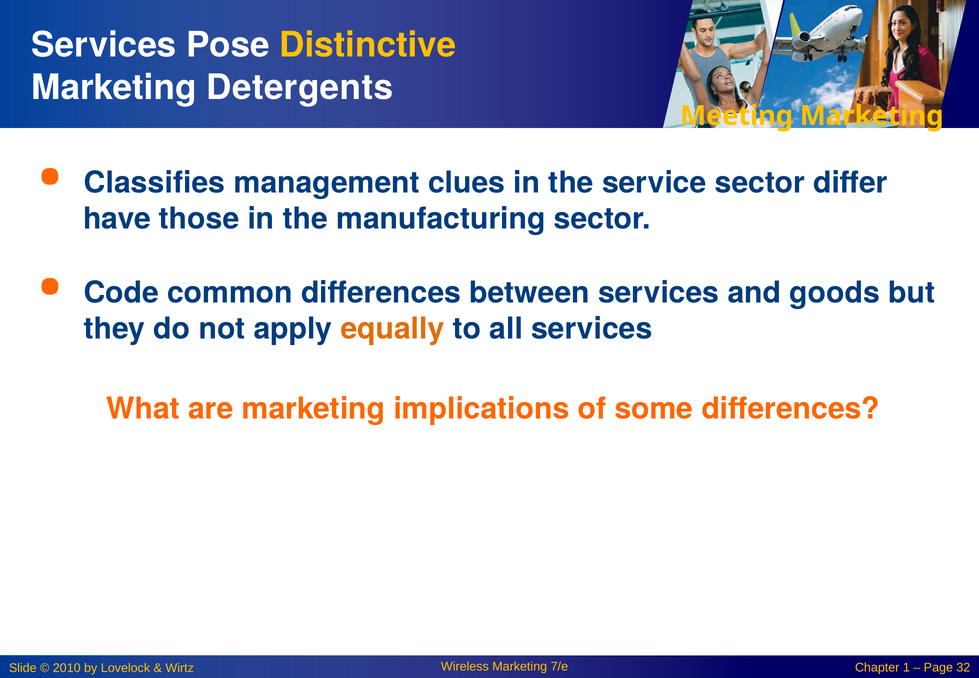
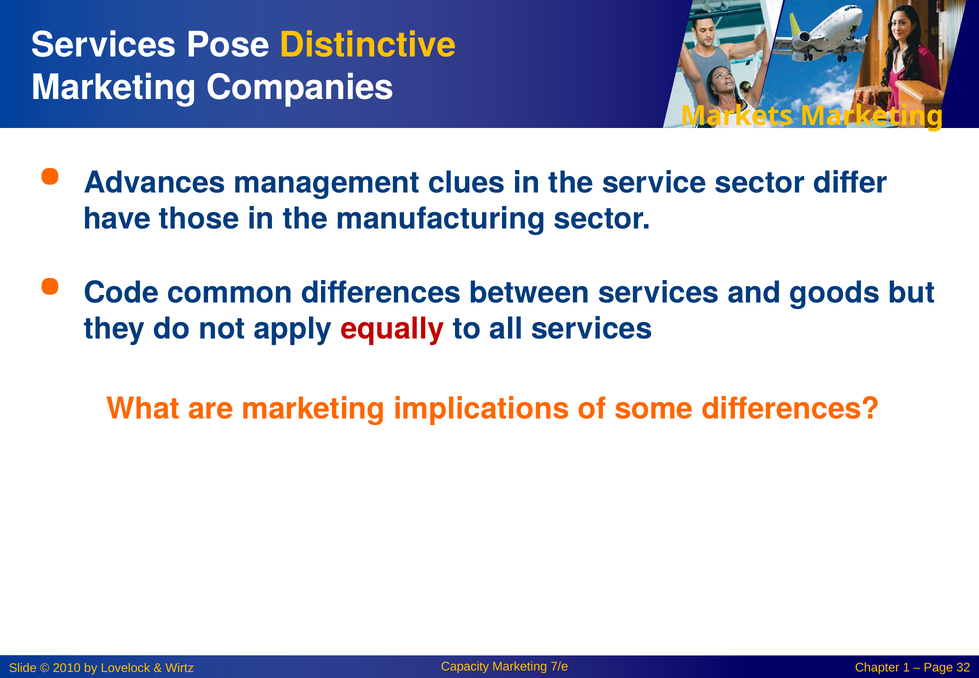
Detergents: Detergents -> Companies (300, 88)
Meeting: Meeting -> Markets (737, 116)
Classifies: Classifies -> Advances (155, 183)
equally colour: orange -> red (393, 329)
Wireless: Wireless -> Capacity (465, 667)
